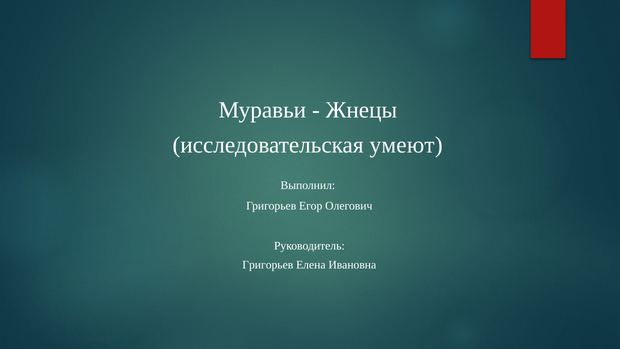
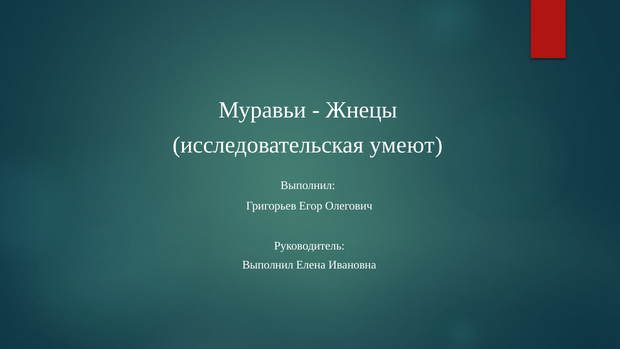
Григорьев: Григорьев -> Выполнил (268, 265)
